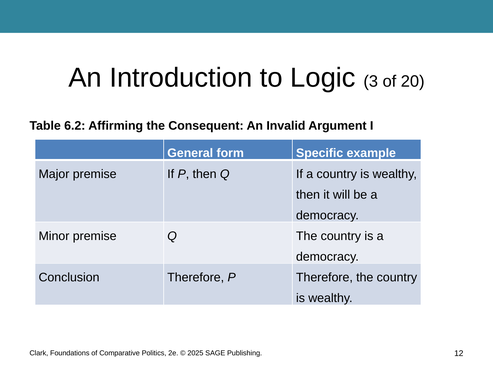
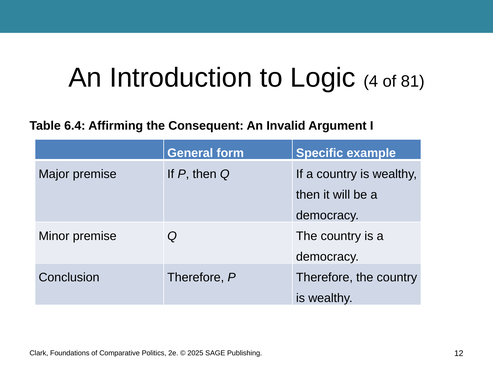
3: 3 -> 4 (371, 82)
20: 20 -> 81 (413, 82)
6.2: 6.2 -> 6.4 (75, 126)
